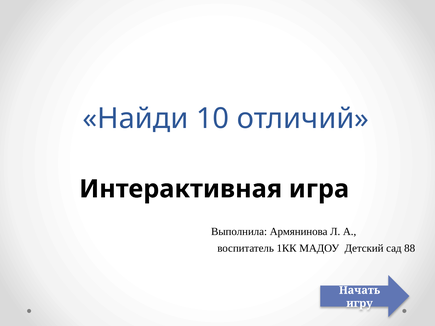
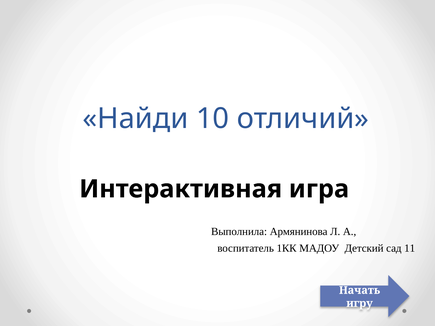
88: 88 -> 11 (410, 248)
